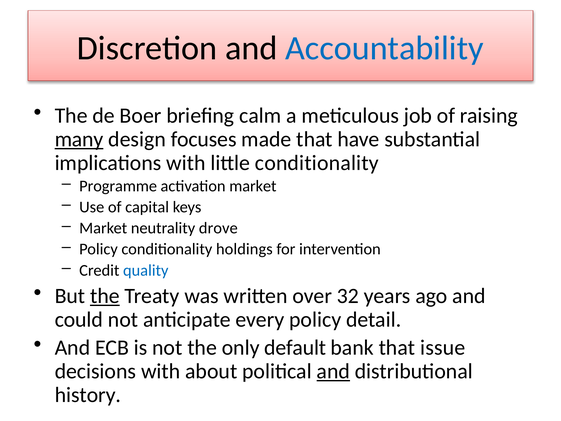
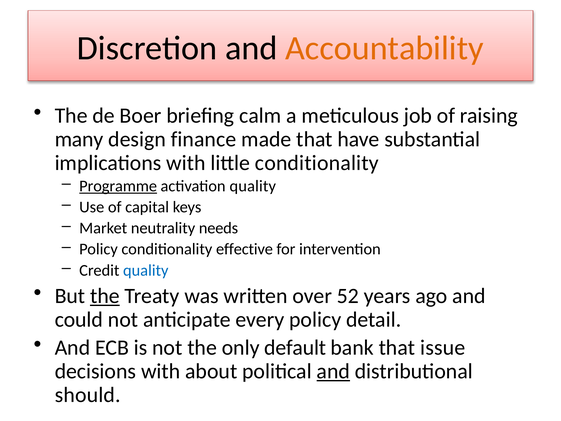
Accountability colour: blue -> orange (384, 48)
many underline: present -> none (79, 139)
focuses: focuses -> finance (204, 139)
Programme underline: none -> present (118, 186)
activation market: market -> quality (253, 186)
drove: drove -> needs (218, 228)
holdings: holdings -> effective (244, 249)
32: 32 -> 52 (348, 296)
history: history -> should (88, 395)
